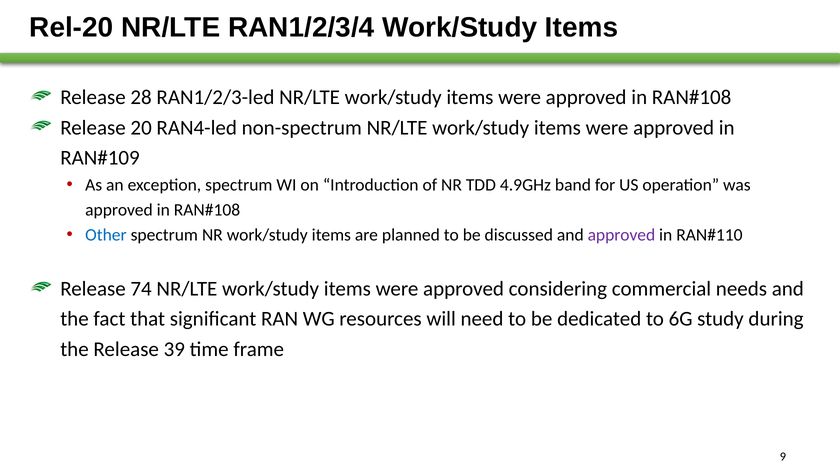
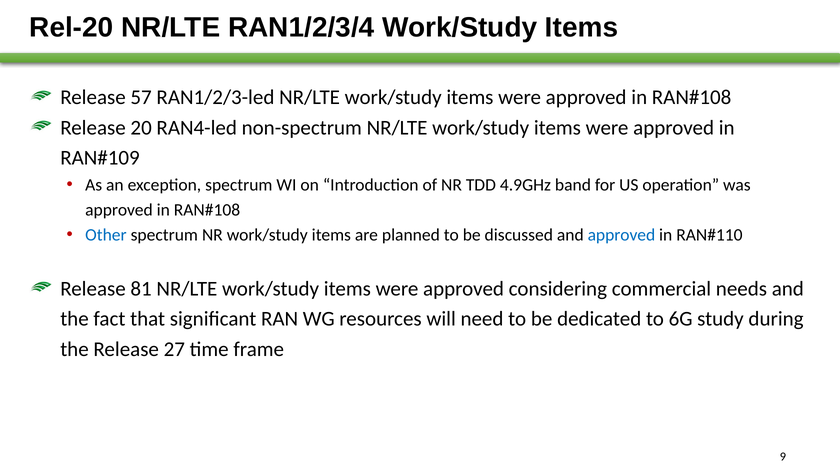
28: 28 -> 57 (141, 97)
approved colour: purple -> blue (621, 235)
74: 74 -> 81 (141, 289)
39: 39 -> 27 (174, 349)
